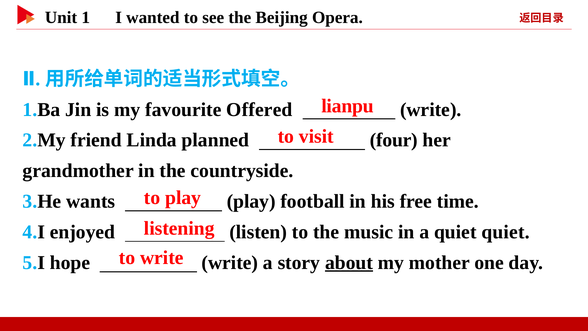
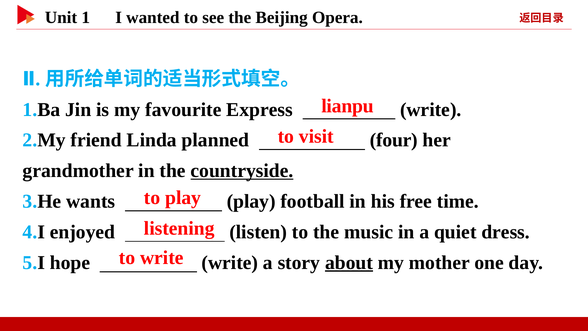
Offered: Offered -> Express (259, 109)
countryside underline: none -> present (242, 171)
quiet quiet: quiet -> dress (506, 232)
